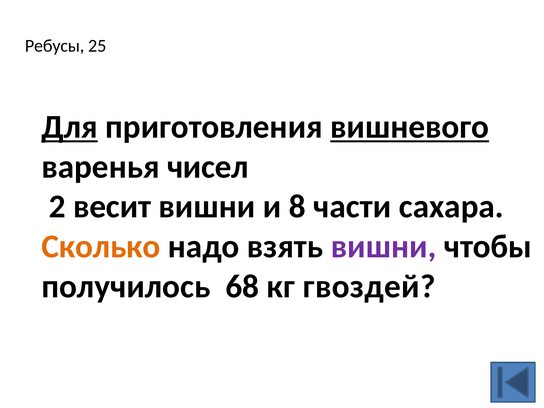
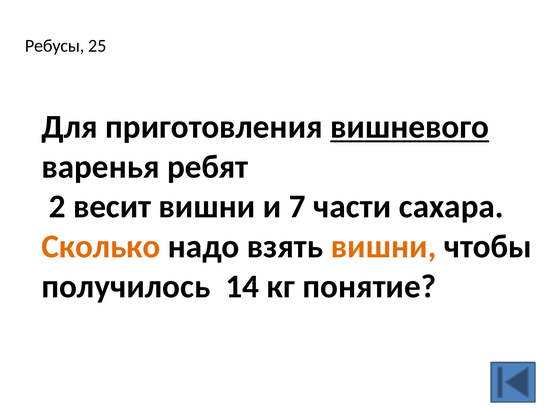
Для underline: present -> none (70, 127)
чисел: чисел -> ребят (208, 167)
8: 8 -> 7 (297, 207)
вишни colour: purple -> orange (384, 247)
68: 68 -> 14 (242, 286)
гвоздей: гвоздей -> понятие (369, 286)
